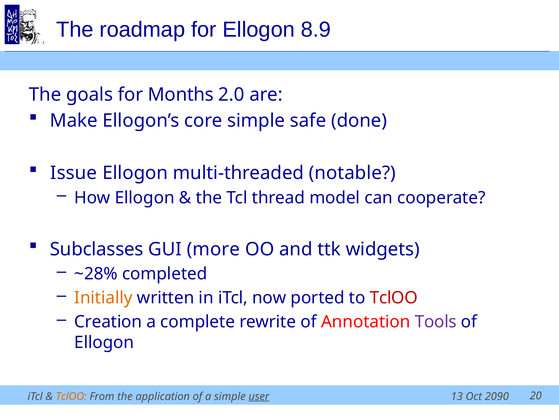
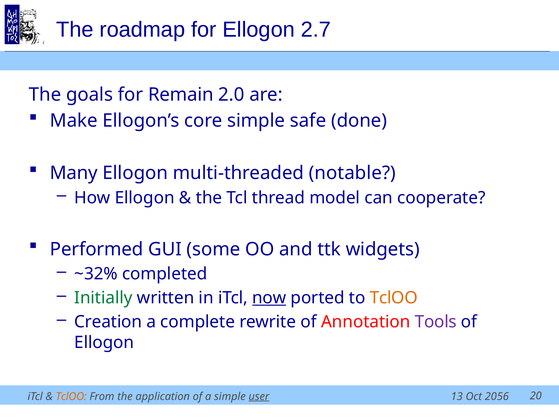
8.9: 8.9 -> 2.7 (316, 29)
Months: Months -> Remain (181, 94)
Issue: Issue -> Many (74, 173)
Subclasses: Subclasses -> Performed (97, 249)
more: more -> some (213, 249)
~28%: ~28% -> ~32% (96, 273)
Initially colour: orange -> green (103, 297)
now underline: none -> present (269, 297)
TclOO colour: red -> orange (394, 297)
2090: 2090 -> 2056 (497, 396)
